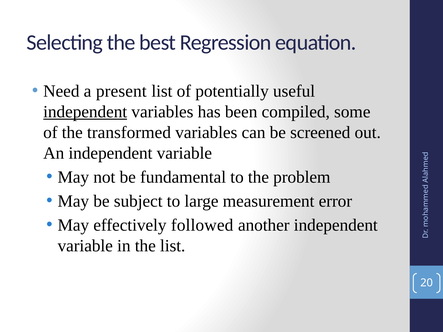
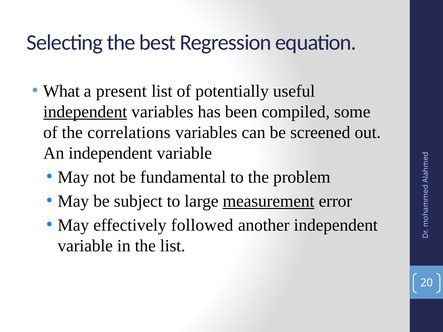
Need: Need -> What (61, 91)
transformed: transformed -> correlations (129, 133)
measurement underline: none -> present (269, 201)
